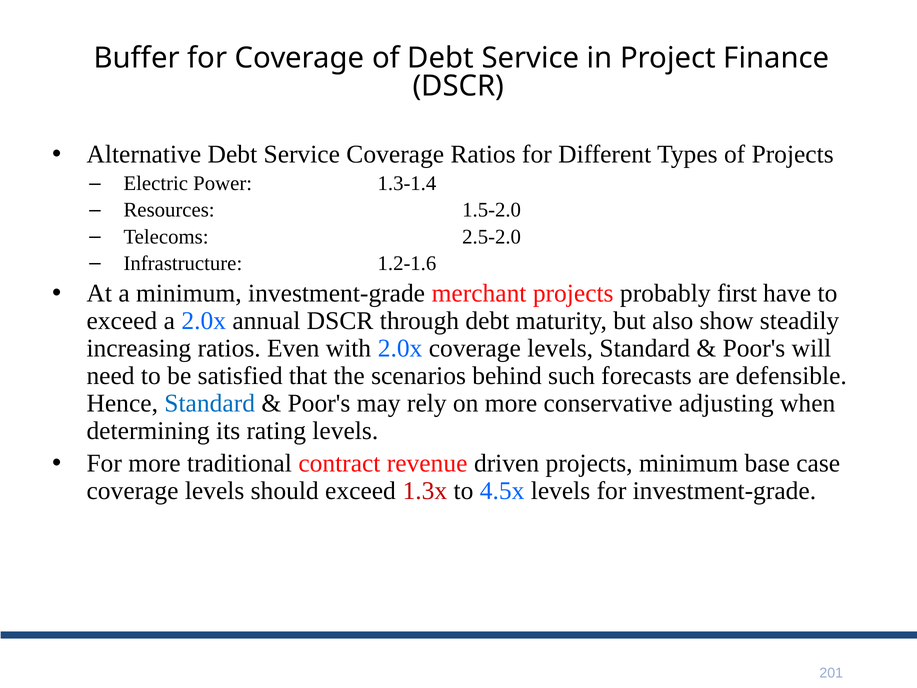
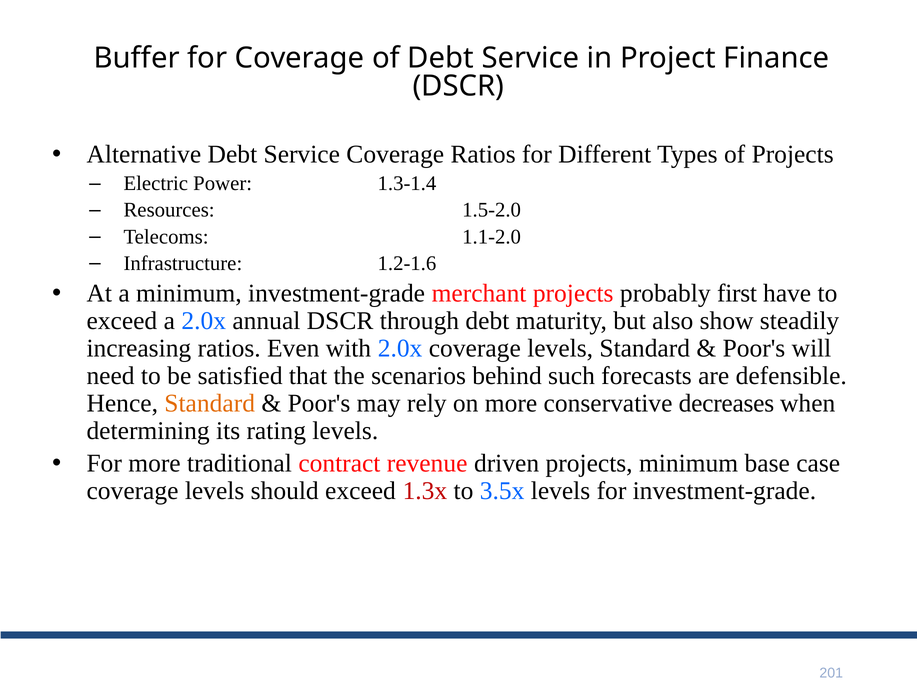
2.5-2.0: 2.5-2.0 -> 1.1-2.0 (492, 237)
Standard colour: blue -> orange (210, 403)
adjusting: adjusting -> decreases (726, 403)
4.5x: 4.5x -> 3.5x (502, 491)
